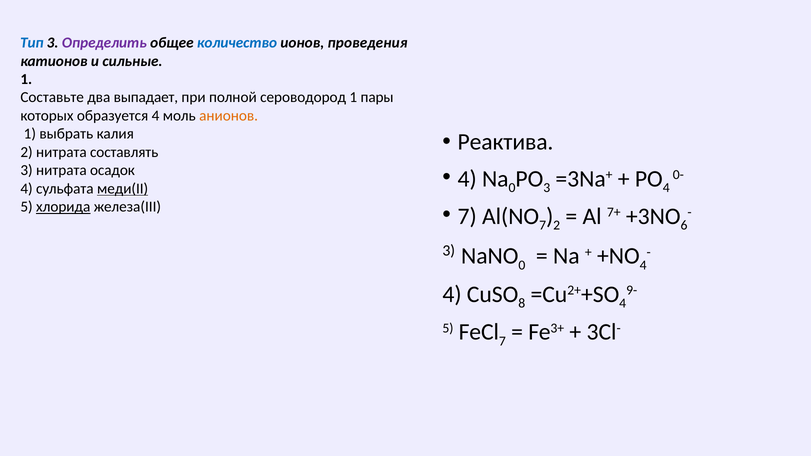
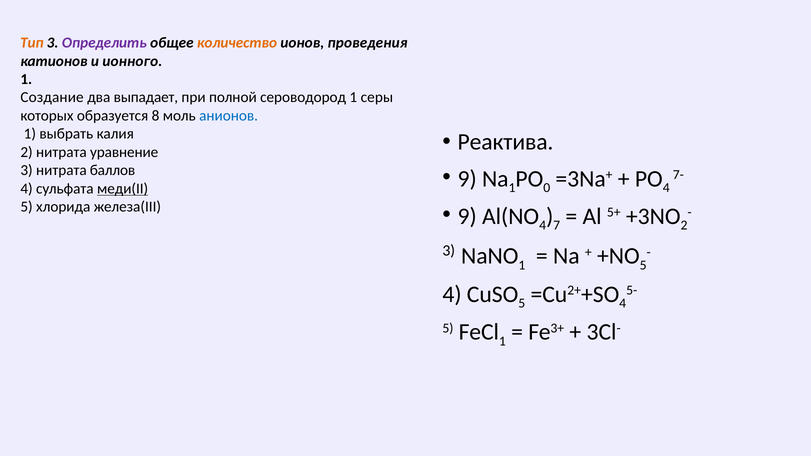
Тип colour: blue -> orange (32, 43)
количество colour: blue -> orange (237, 43)
сильные: сильные -> ионного (132, 61)
Составьте: Составьте -> Создание (52, 98)
пары: пары -> серы (377, 98)
образуется 4: 4 -> 8 (156, 116)
анионов colour: orange -> blue (229, 116)
составлять: составлять -> уравнение (124, 152)
осадок: осадок -> баллов (112, 171)
4: 4 -> 9 (467, 179)
Na 0: 0 -> 1 (512, 188)
3: 3 -> 0 (547, 188)
0-: 0- -> 7- (678, 175)
хлорида underline: present -> none (63, 207)
7: 7 -> 9 (467, 216)
7: 7 -> 4 (543, 226)
2: 2 -> 7 (557, 226)
7+: 7+ -> 5+ (614, 213)
6: 6 -> 2 (684, 226)
0: 0 -> 1 (522, 265)
4: 4 -> 5 (643, 265)
8: 8 -> 5 (522, 304)
9-: 9- -> 5- (632, 291)
7: 7 -> 1 (502, 341)
